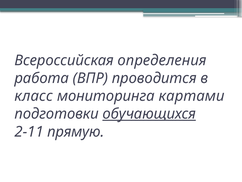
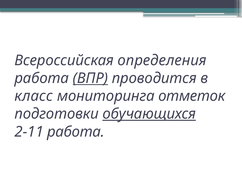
ВПР underline: none -> present (90, 78)
картами: картами -> отметок (192, 96)
2-11 прямую: прямую -> работа (76, 131)
